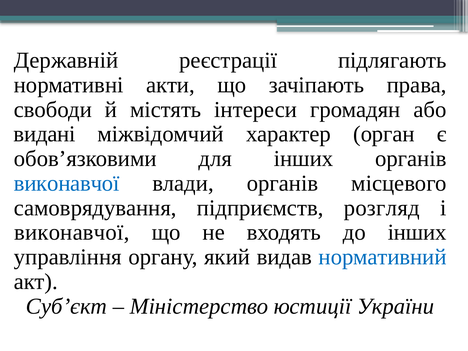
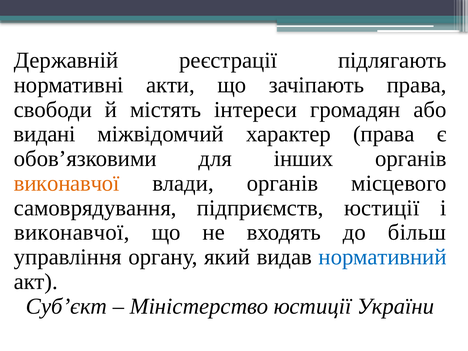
характер орган: орган -> права (384, 134)
виконавчої colour: blue -> orange (67, 183)
підприємств розгляд: розгляд -> юстиції (382, 208)
до інших: інших -> більш (417, 232)
